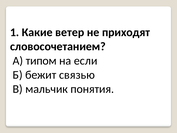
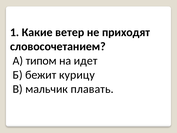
если: если -> идет (86, 61)
связью: связью -> курицу (77, 75)
понятия: понятия -> плавать (92, 89)
